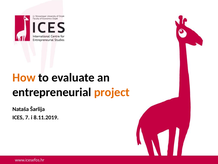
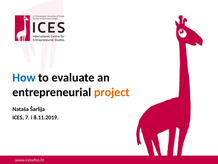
How colour: orange -> blue (24, 77)
